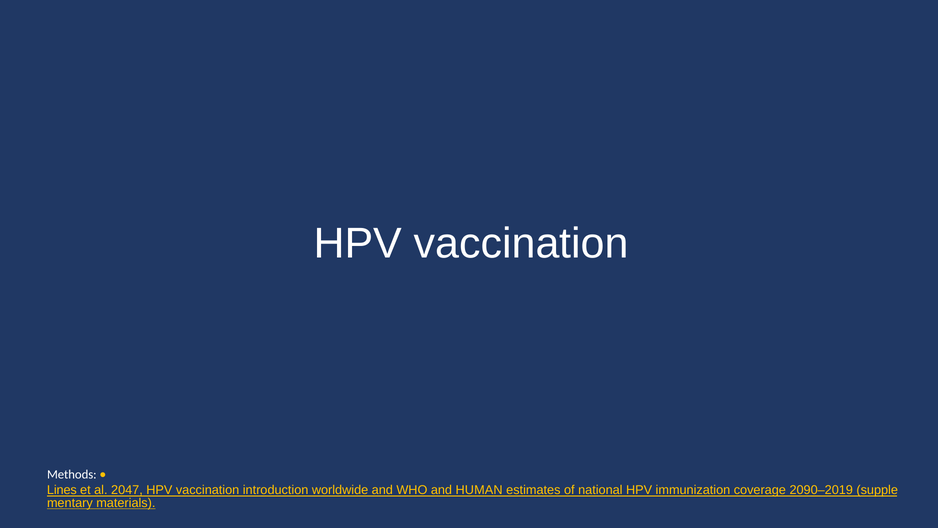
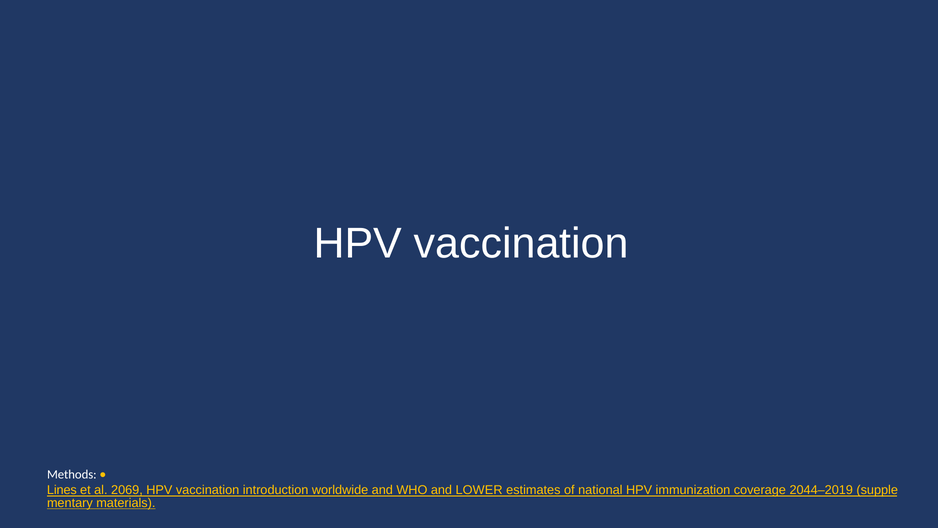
2047: 2047 -> 2069 (127, 490)
HUMAN: HUMAN -> LOWER (479, 490)
2090–2019: 2090–2019 -> 2044–2019 (821, 490)
